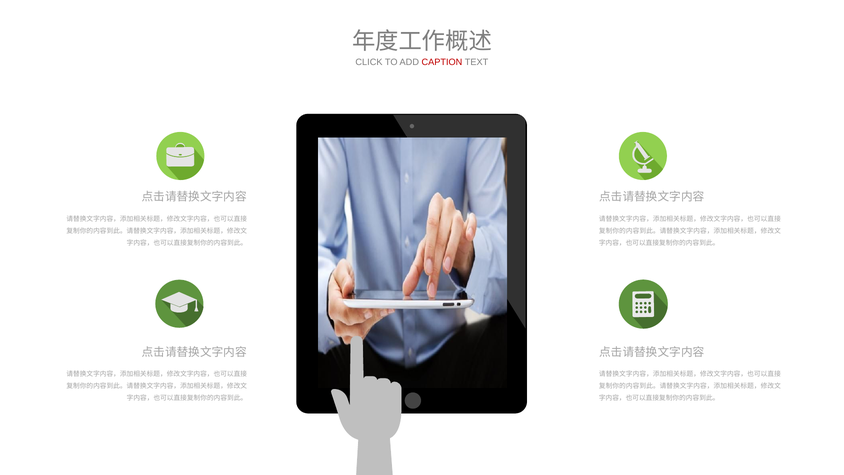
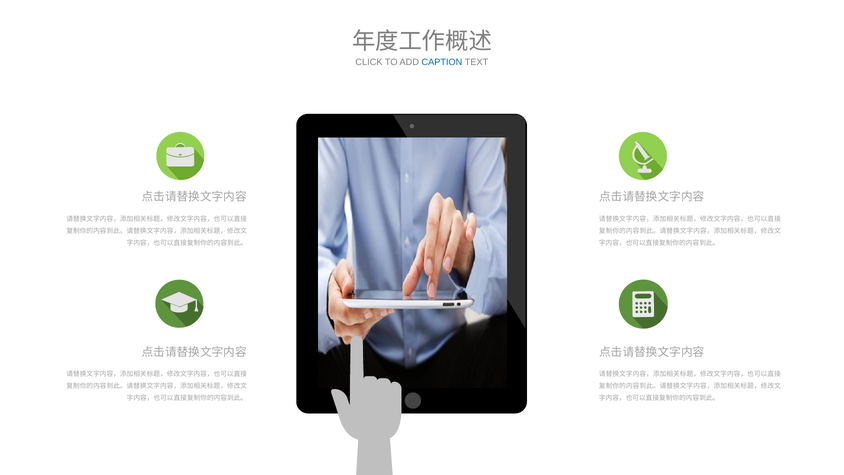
CAPTION colour: red -> blue (442, 62)
